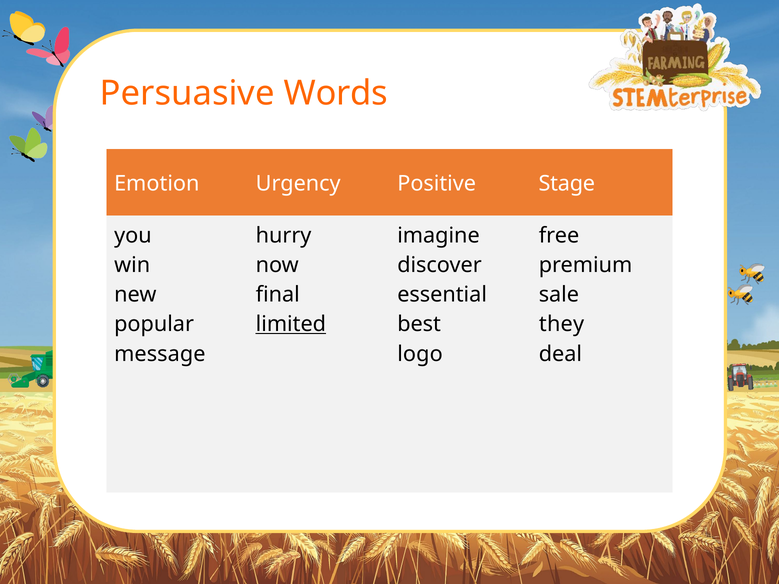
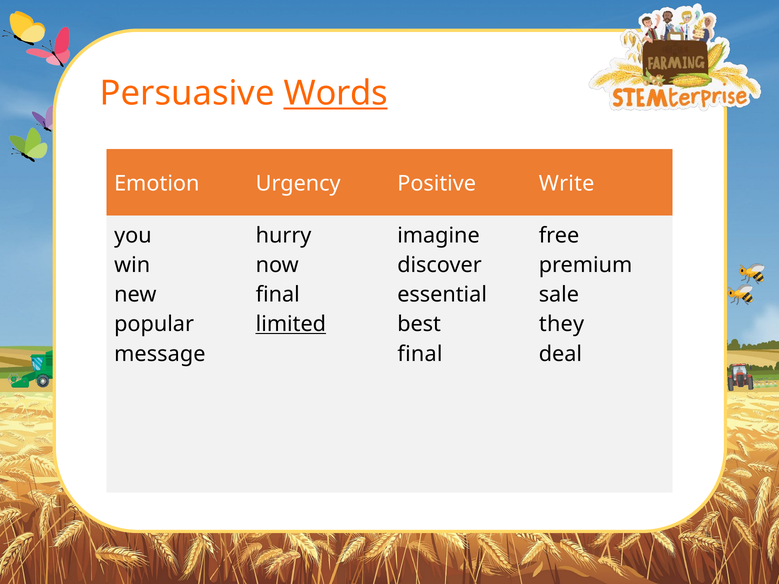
Words underline: none -> present (336, 94)
Stage: Stage -> Write (567, 184)
logo: logo -> final (420, 354)
